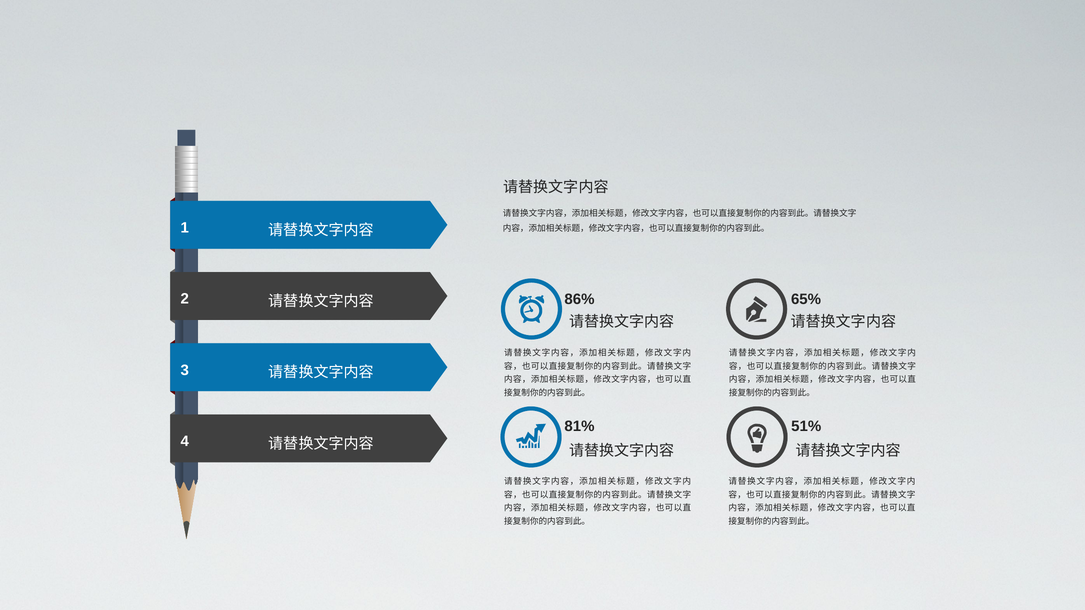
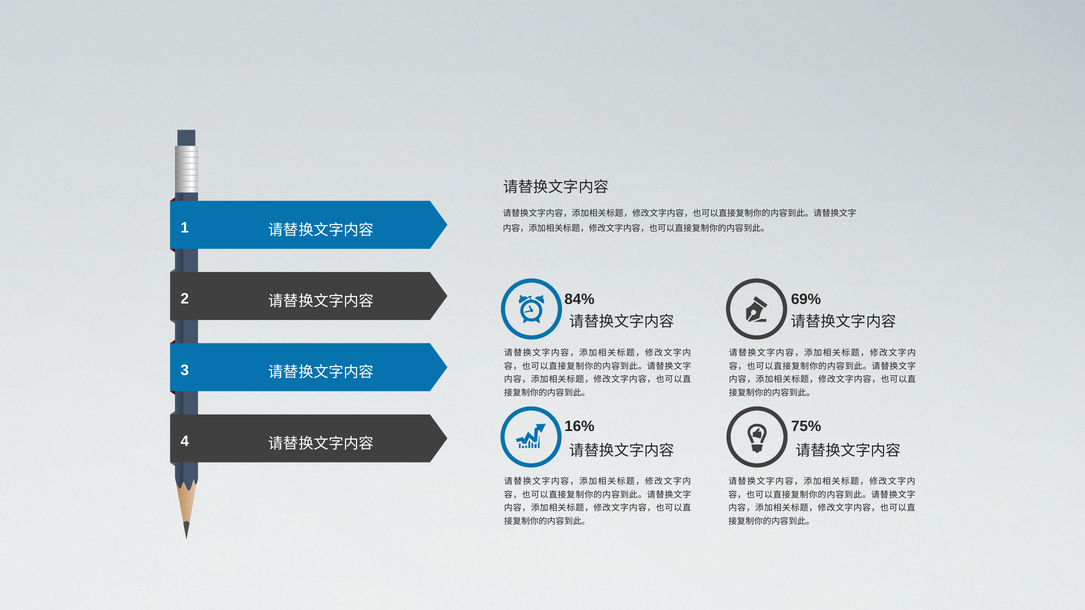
86%: 86% -> 84% (579, 299)
65%: 65% -> 69% (806, 299)
81%: 81% -> 16% (579, 427)
51%: 51% -> 75% (806, 427)
